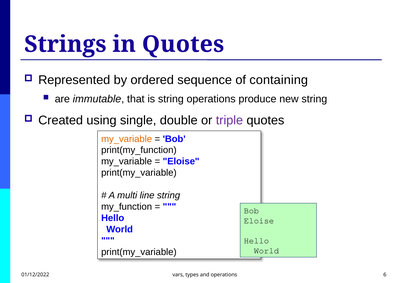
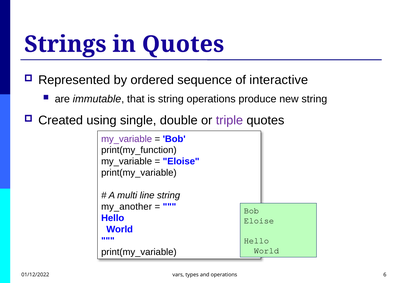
containing: containing -> interactive (279, 80)
my_variable colour: orange -> purple (127, 139)
my_function: my_function -> my_another (127, 207)
